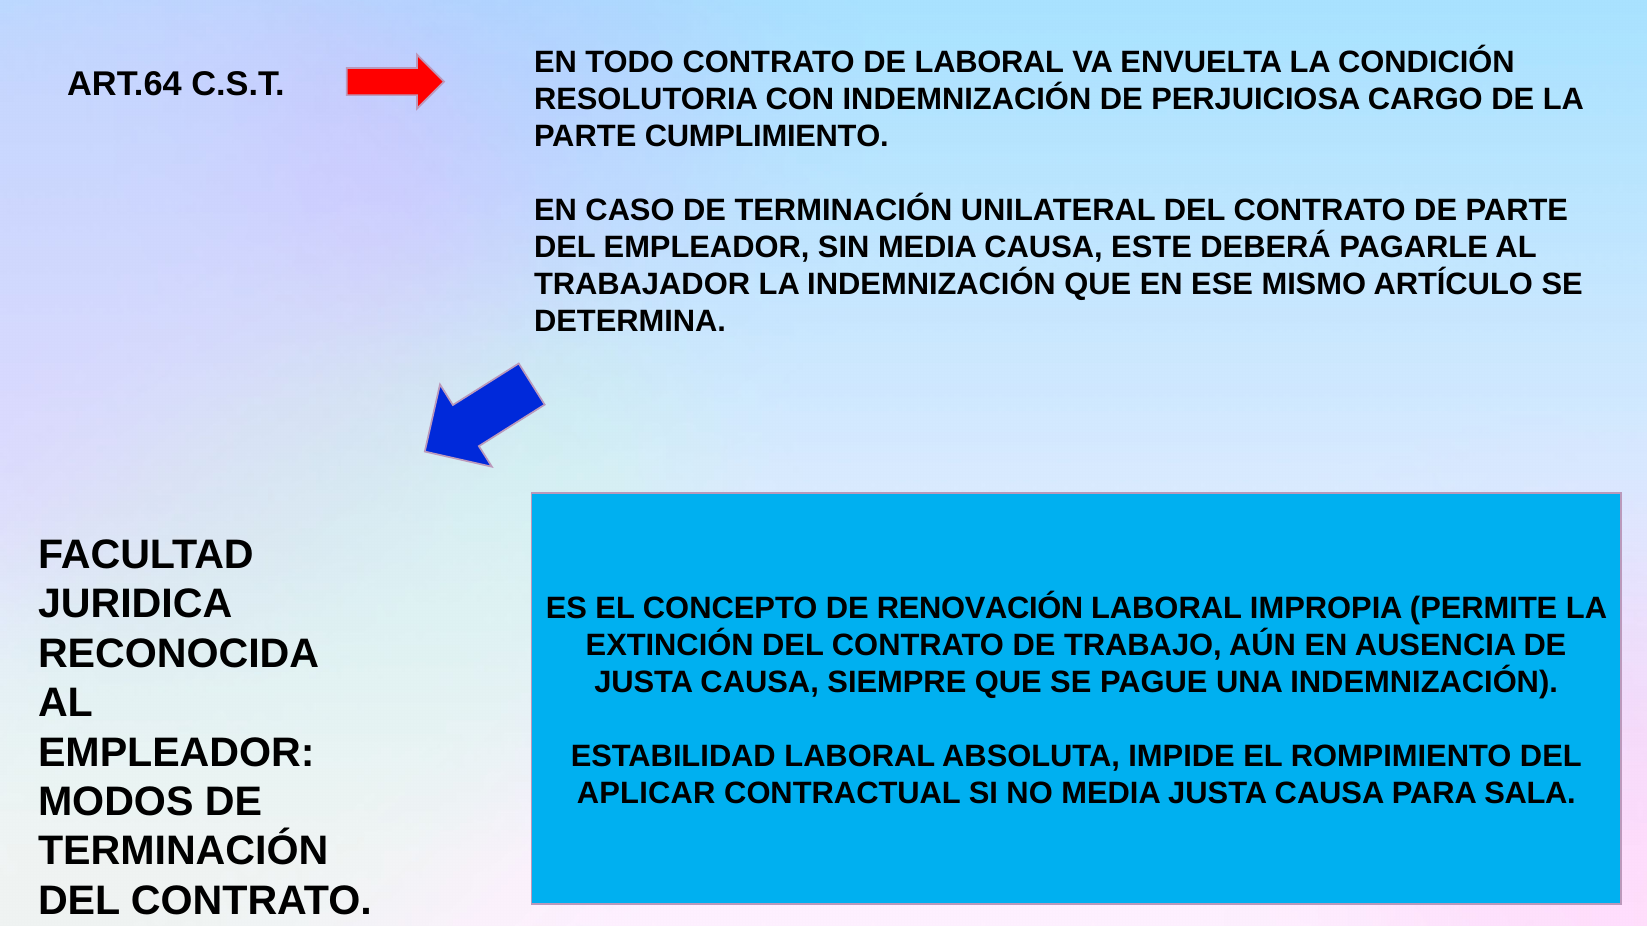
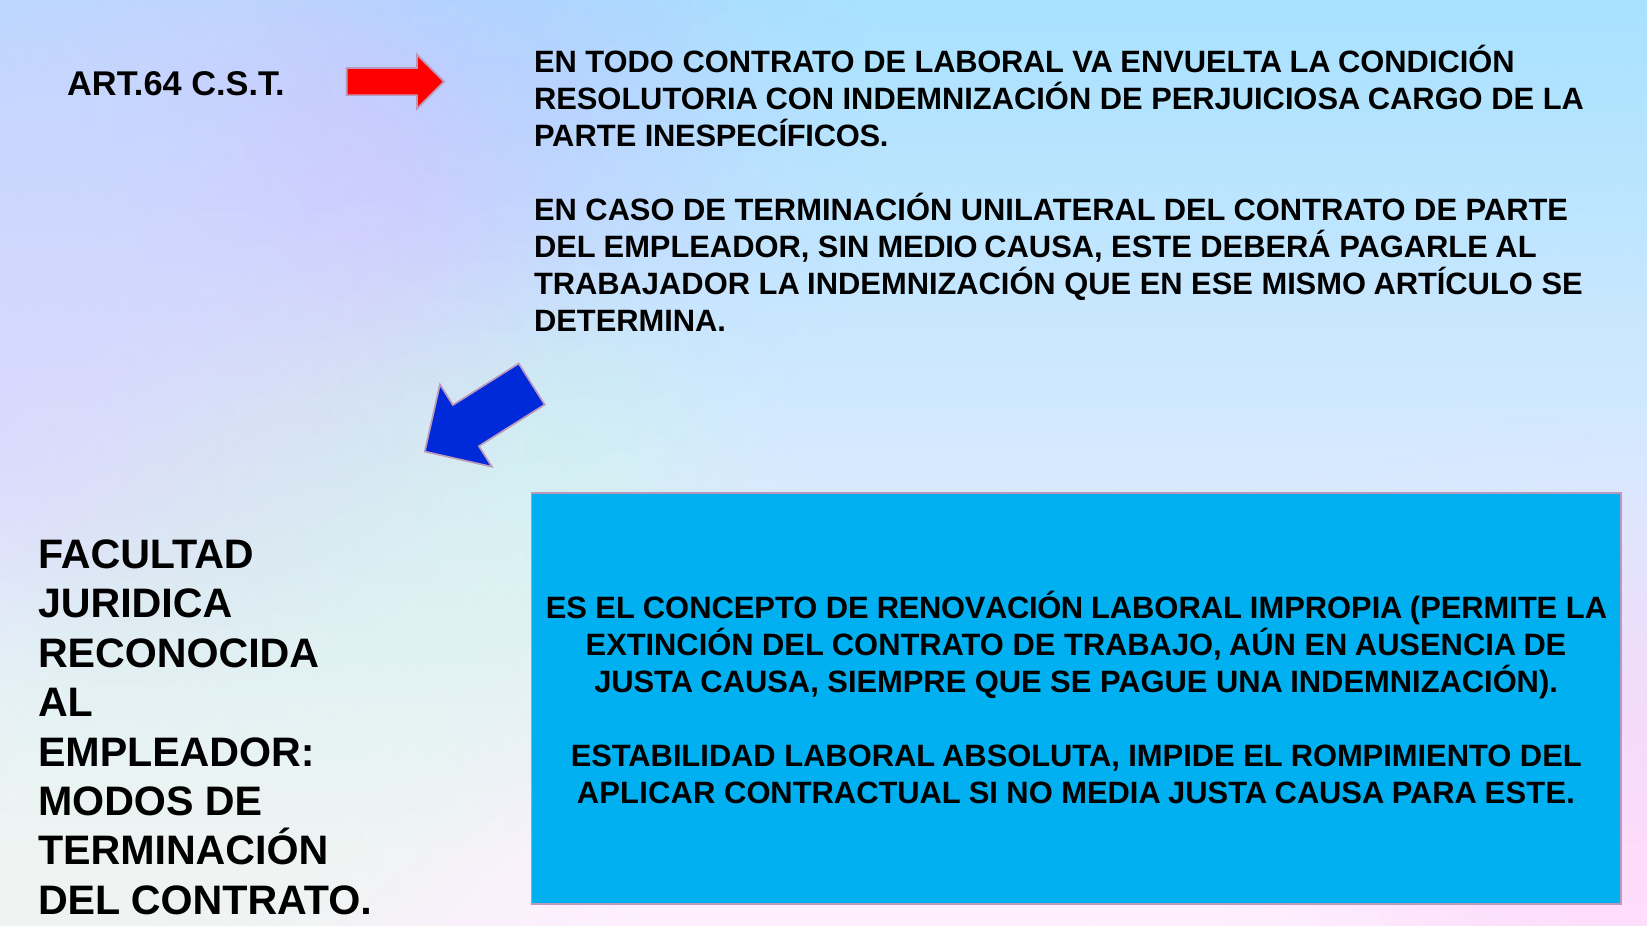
CUMPLIMIENTO: CUMPLIMIENTO -> INESPECÍFICOS (767, 136)
SIN MEDIA: MEDIA -> MEDIO (928, 247)
PARA SALA: SALA -> ESTE (1530, 793)
